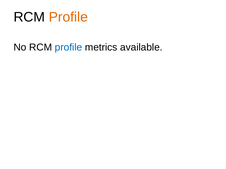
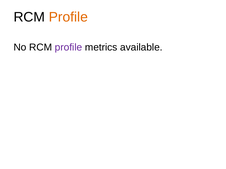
profile colour: blue -> purple (69, 47)
